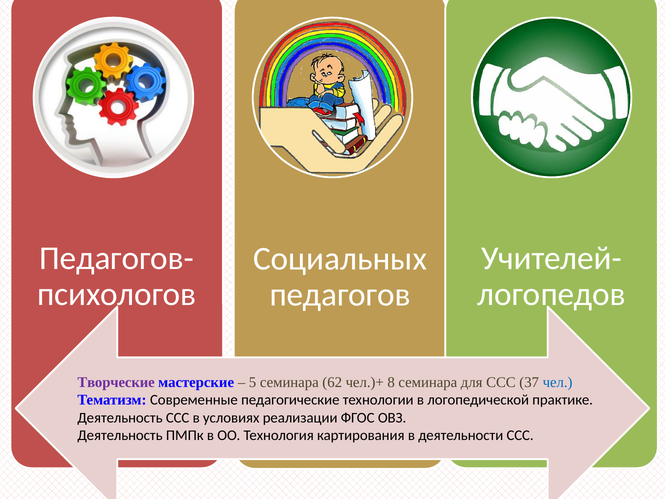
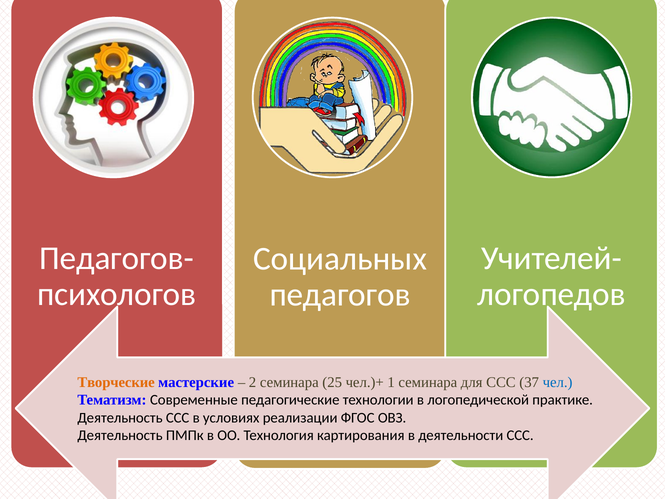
Творческие colour: purple -> orange (116, 382)
5: 5 -> 2 (253, 382)
62: 62 -> 25 (332, 382)
8: 8 -> 1 (391, 382)
